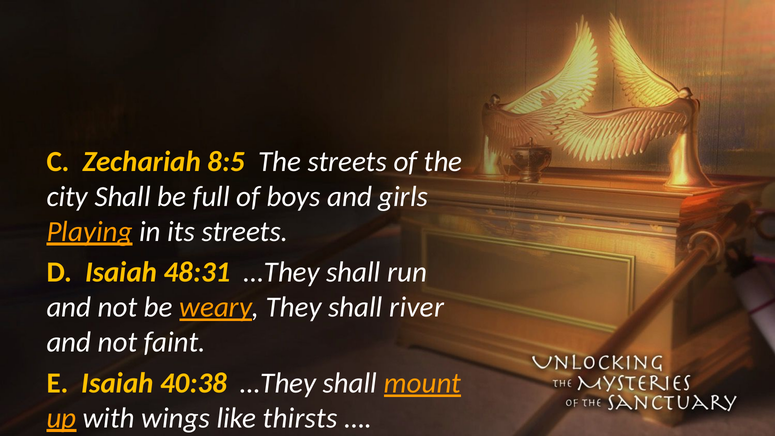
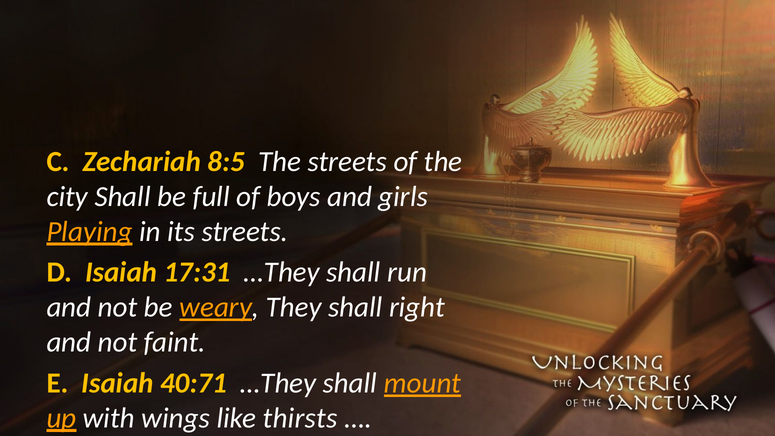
48:31: 48:31 -> 17:31 (197, 272)
river: river -> right (417, 307)
40:38: 40:38 -> 40:71 (194, 383)
